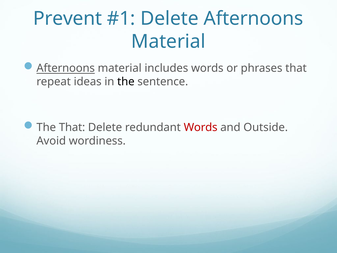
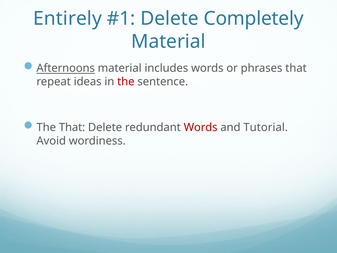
Prevent: Prevent -> Entirely (68, 18)
Delete Afternoons: Afternoons -> Completely (254, 18)
the colour: black -> red (126, 82)
Outside: Outside -> Tutorial (266, 127)
